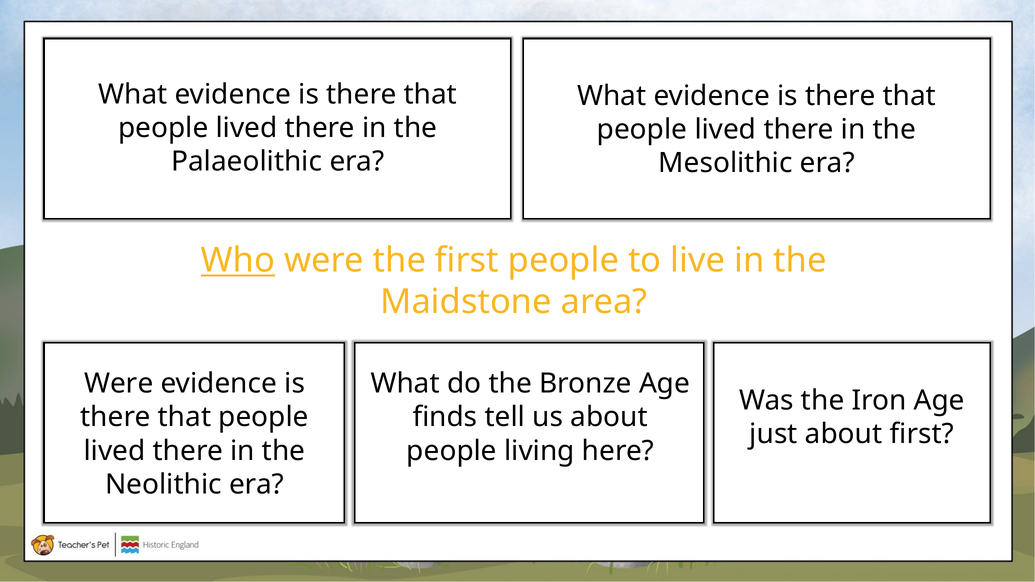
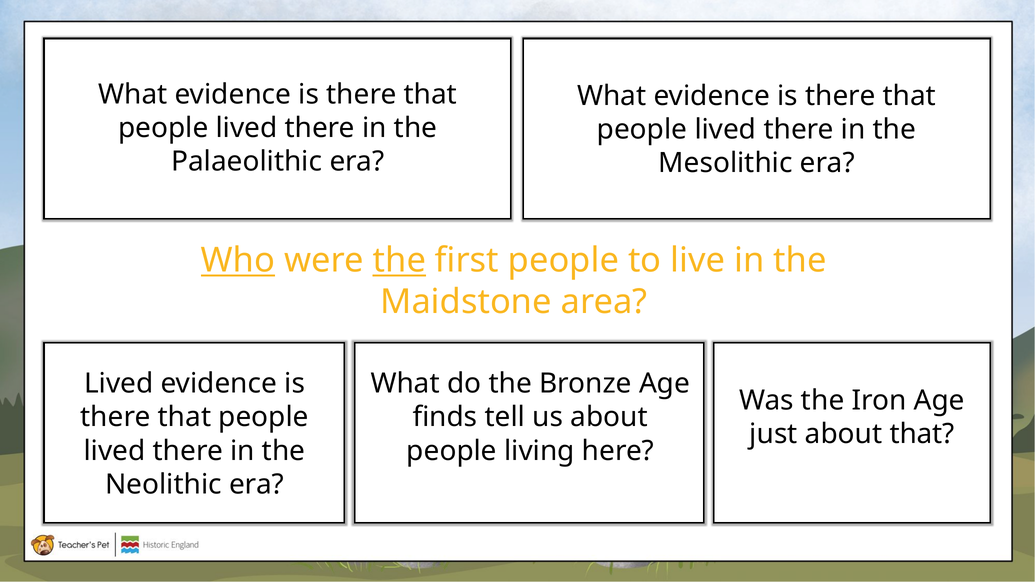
the underline: none -> present (399, 261)
Were: Were -> Lived (119, 384)
about first: first -> that (922, 434)
